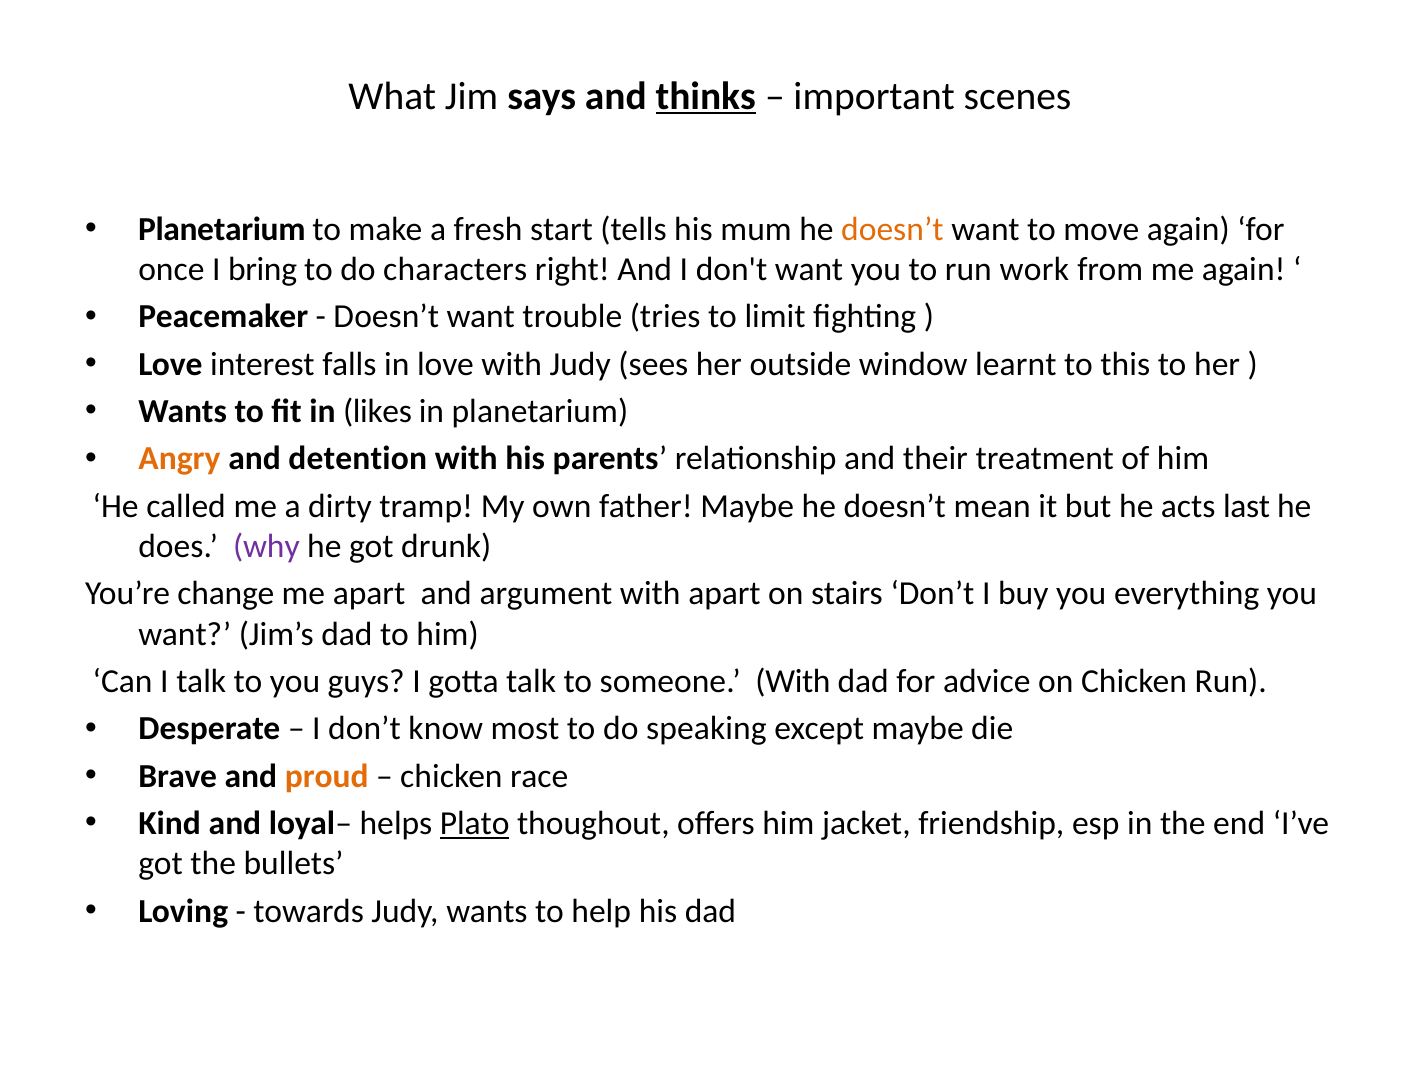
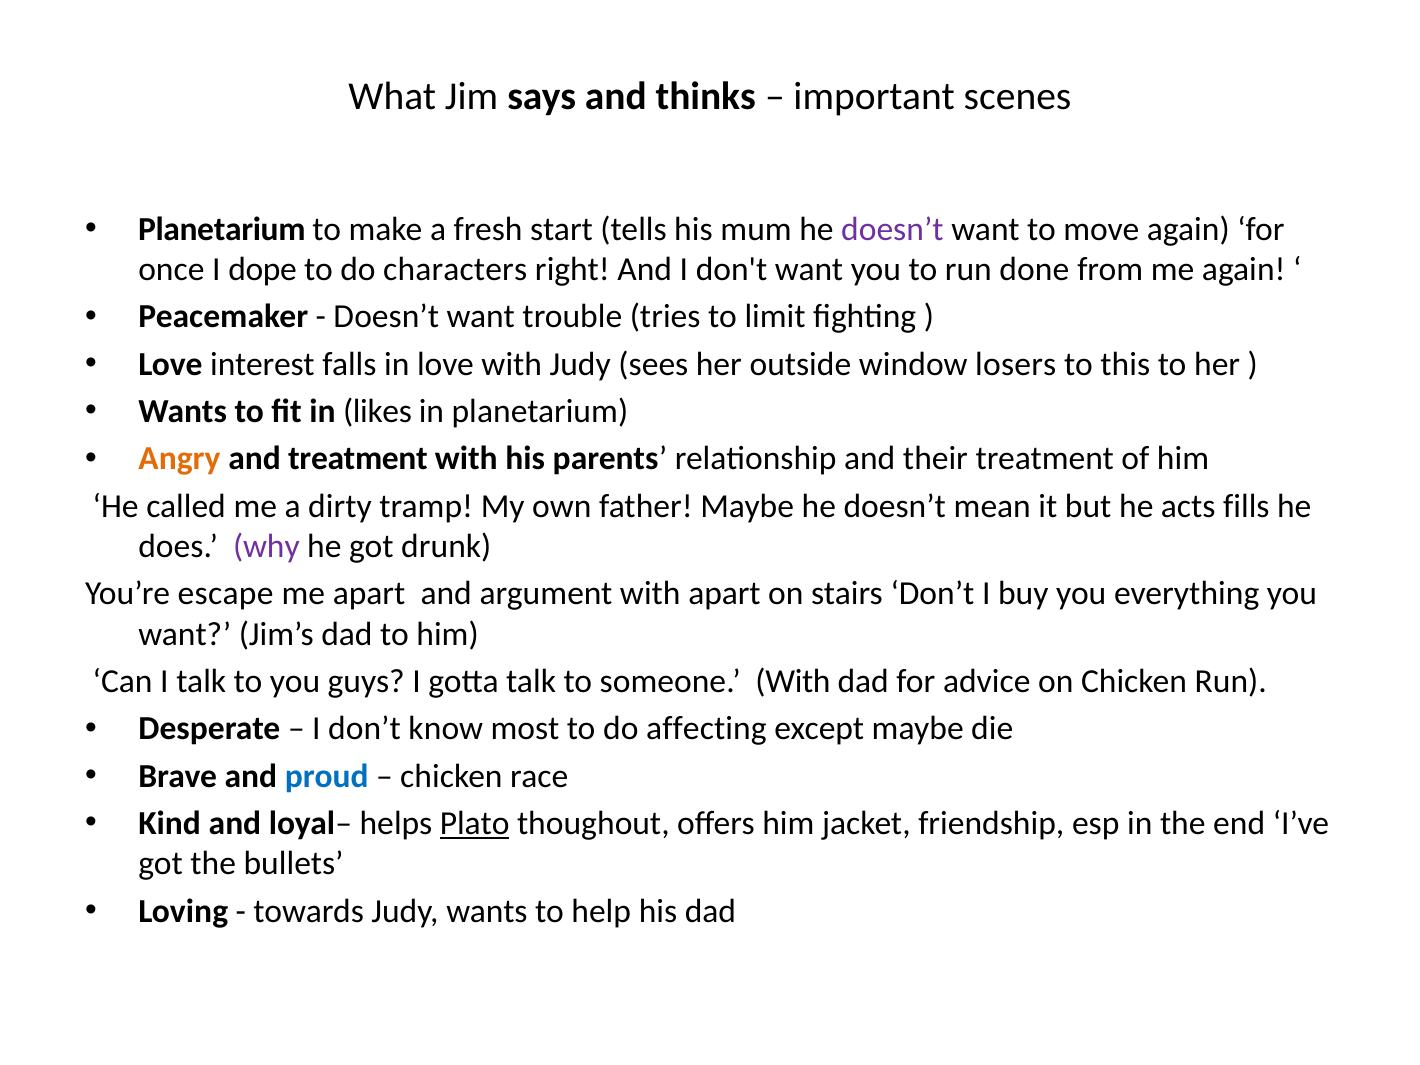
thinks underline: present -> none (706, 96)
doesn’t colour: orange -> purple (892, 229)
bring: bring -> dope (263, 270)
work: work -> done (1034, 270)
learnt: learnt -> losers (1016, 364)
and detention: detention -> treatment (358, 459)
last: last -> fills (1246, 506)
change: change -> escape (226, 594)
speaking: speaking -> affecting (706, 729)
proud colour: orange -> blue (327, 776)
